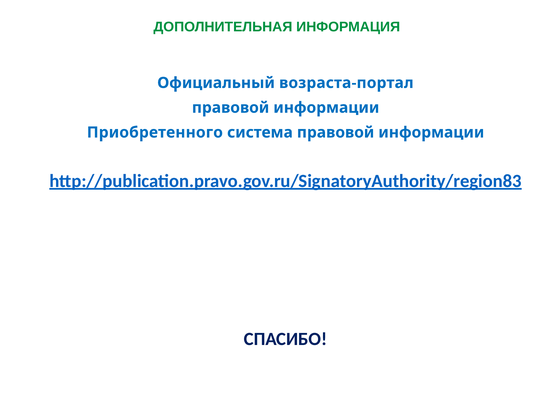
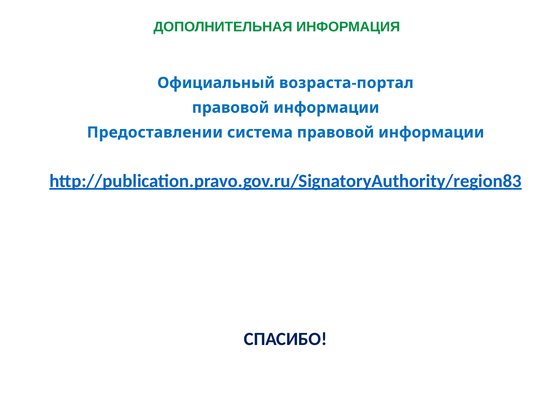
Приобретенного: Приобретенного -> Предоставлении (155, 133)
